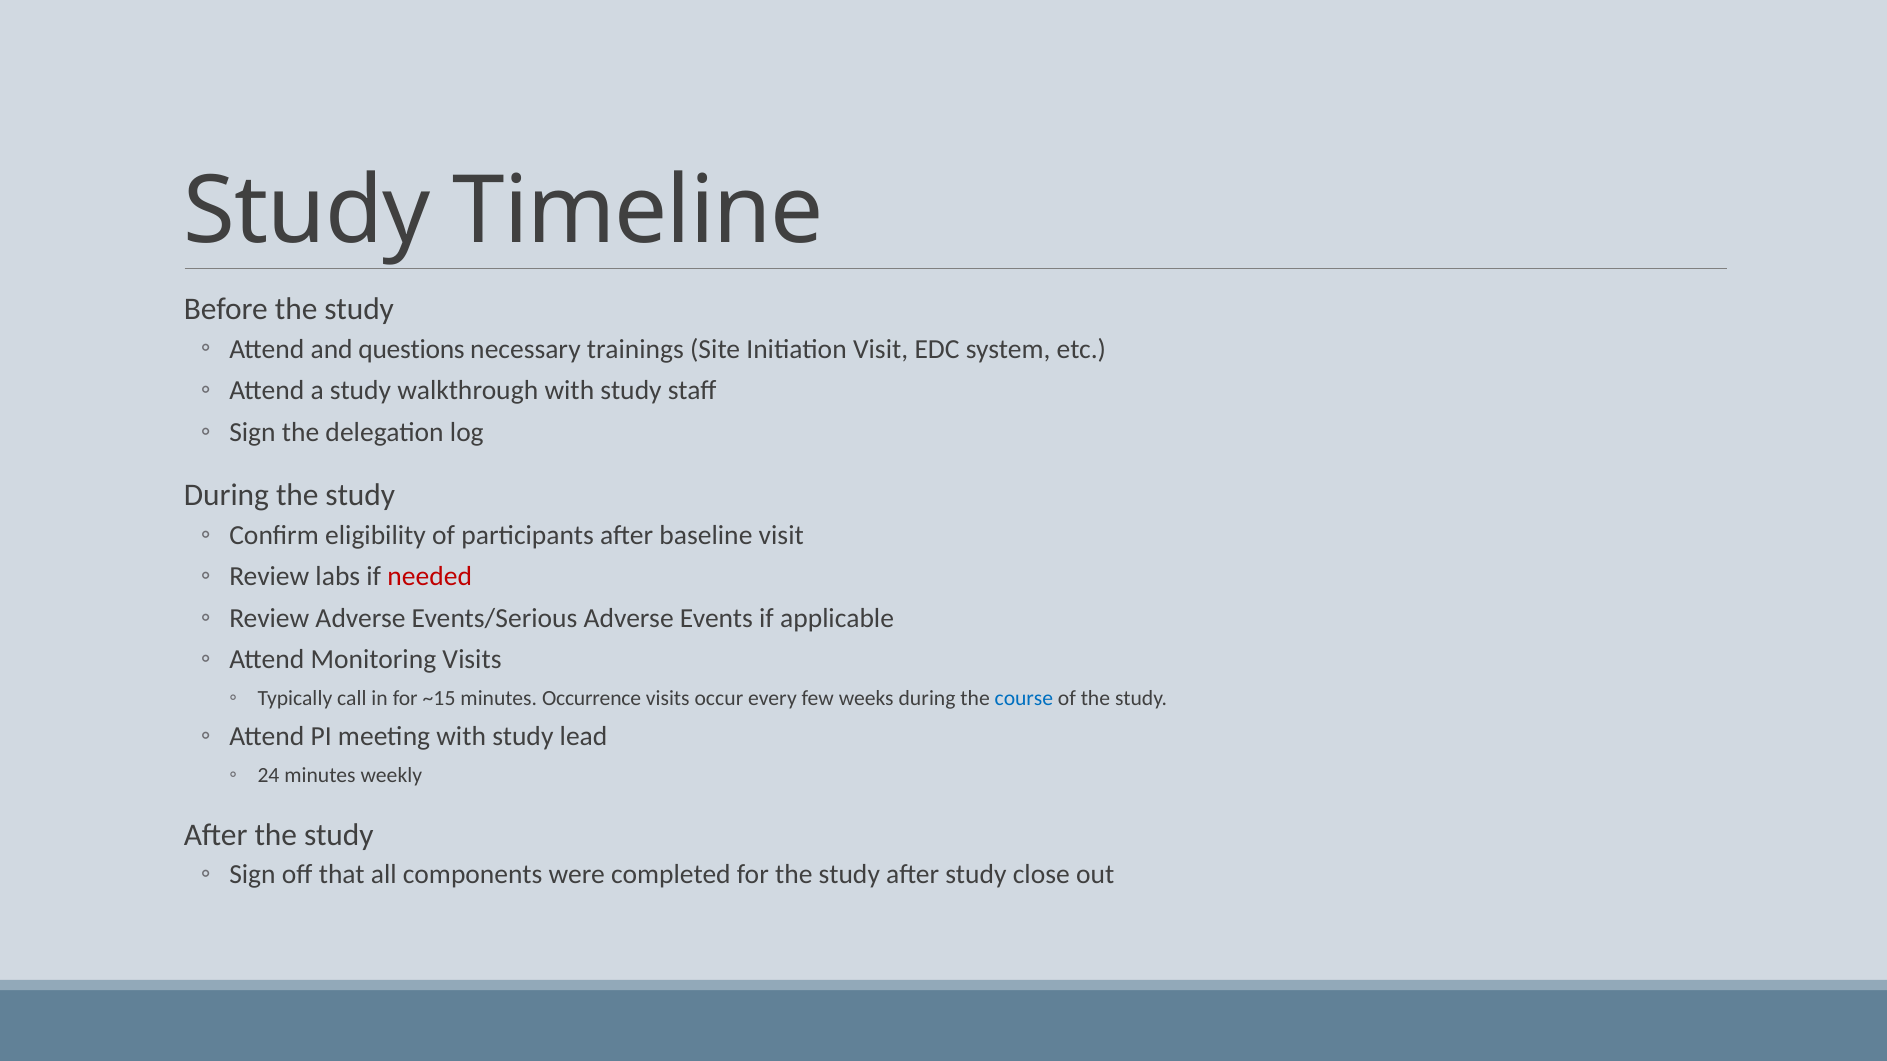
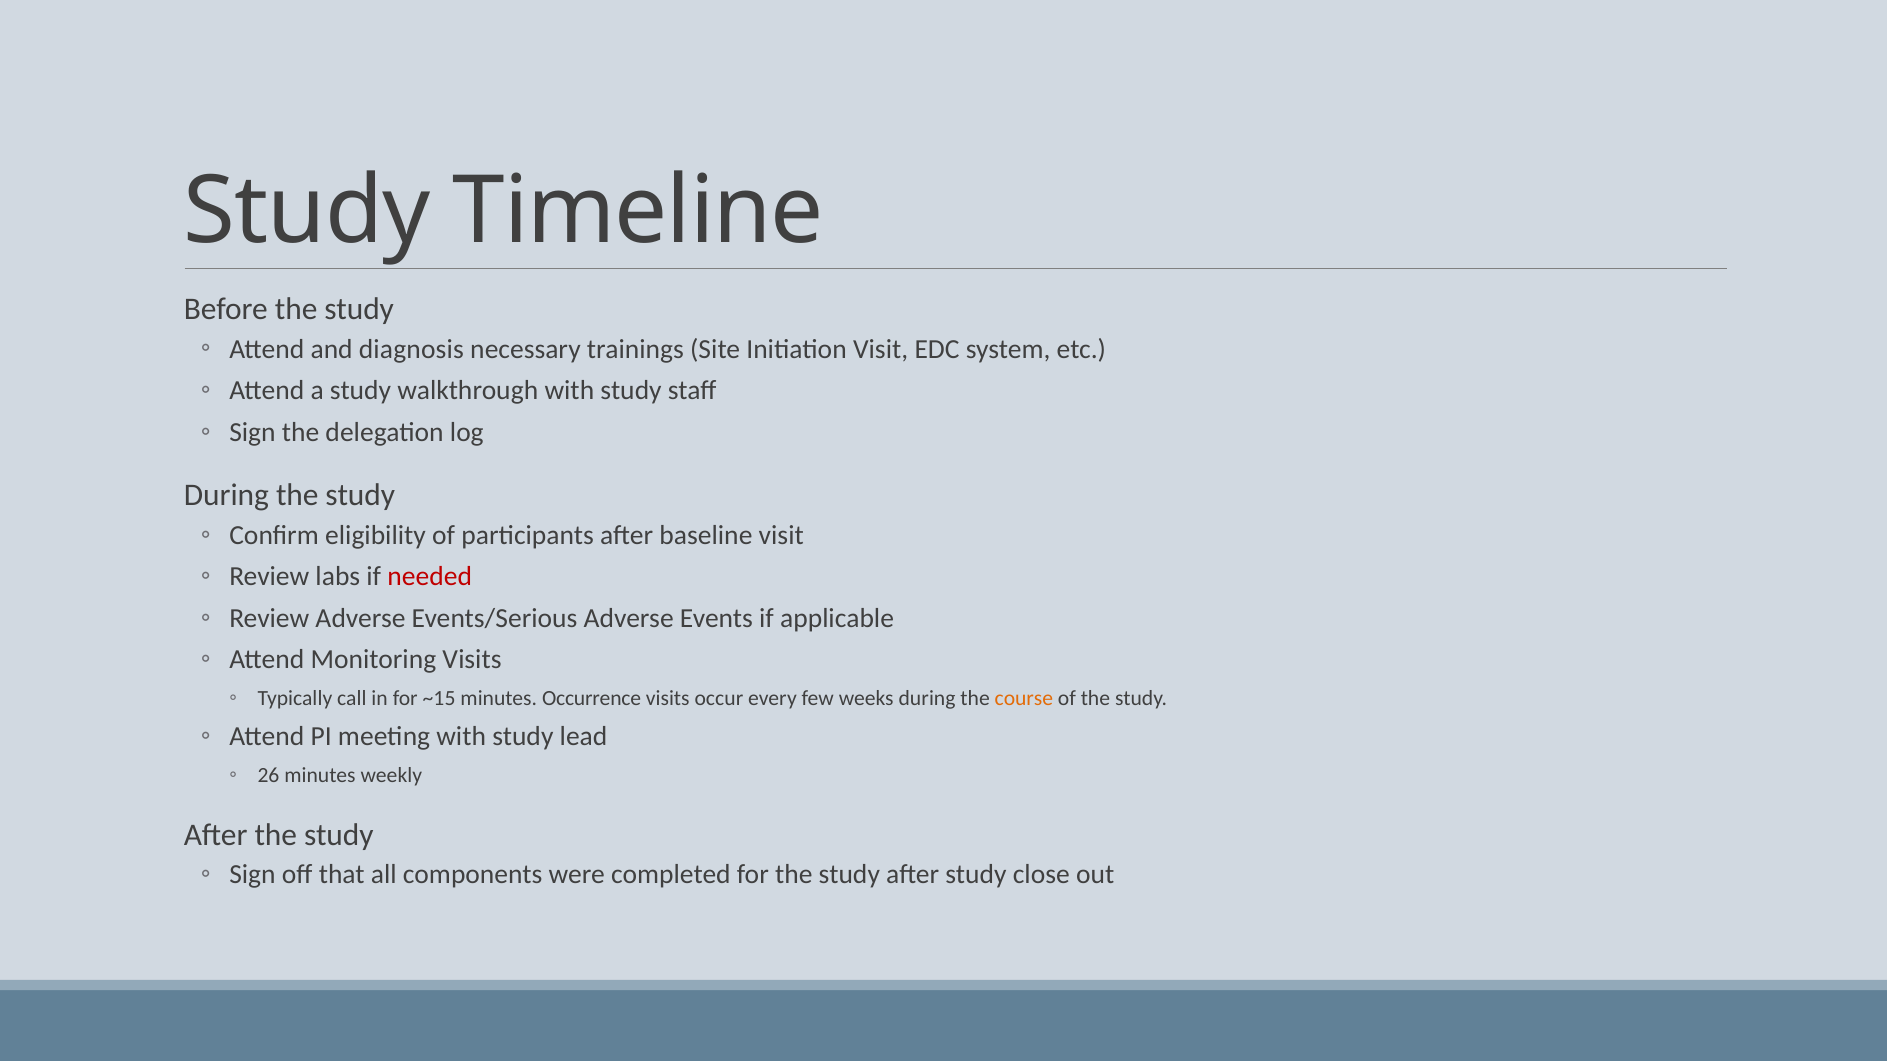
questions: questions -> diagnosis (411, 349)
course colour: blue -> orange (1024, 699)
24: 24 -> 26 (269, 775)
